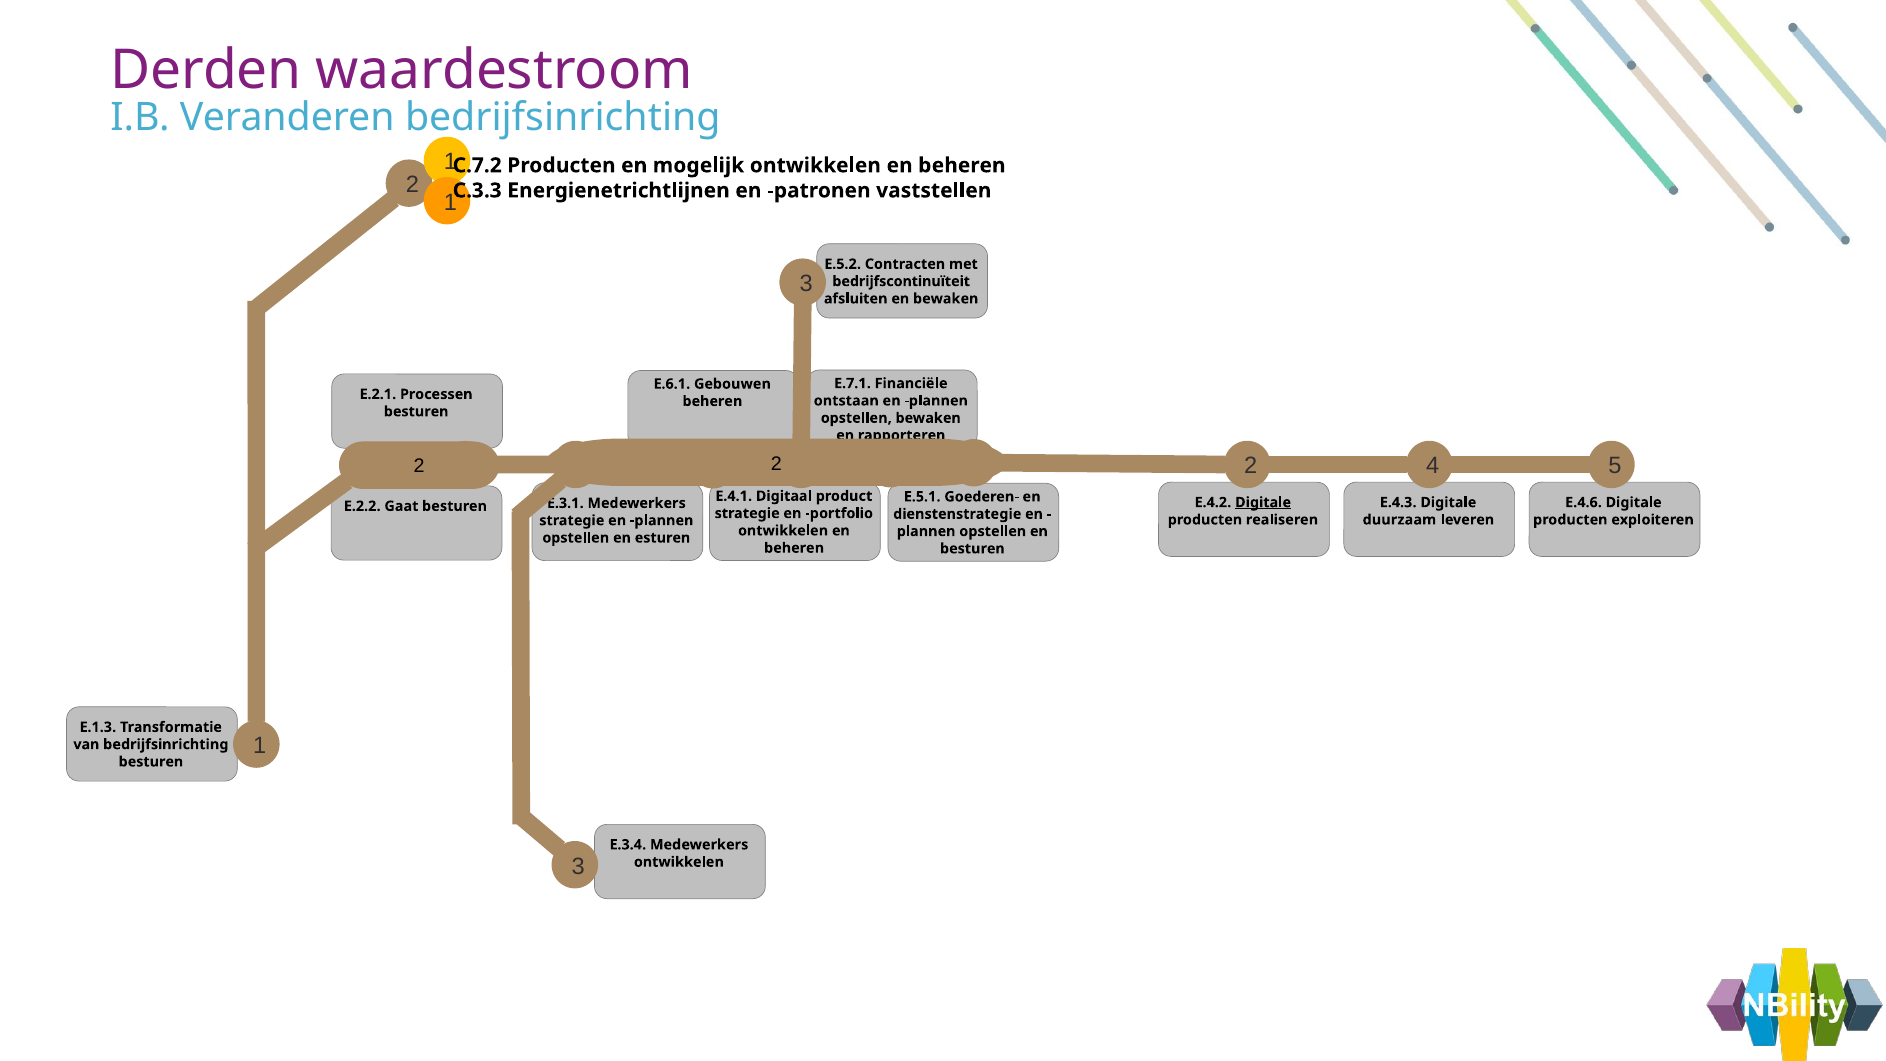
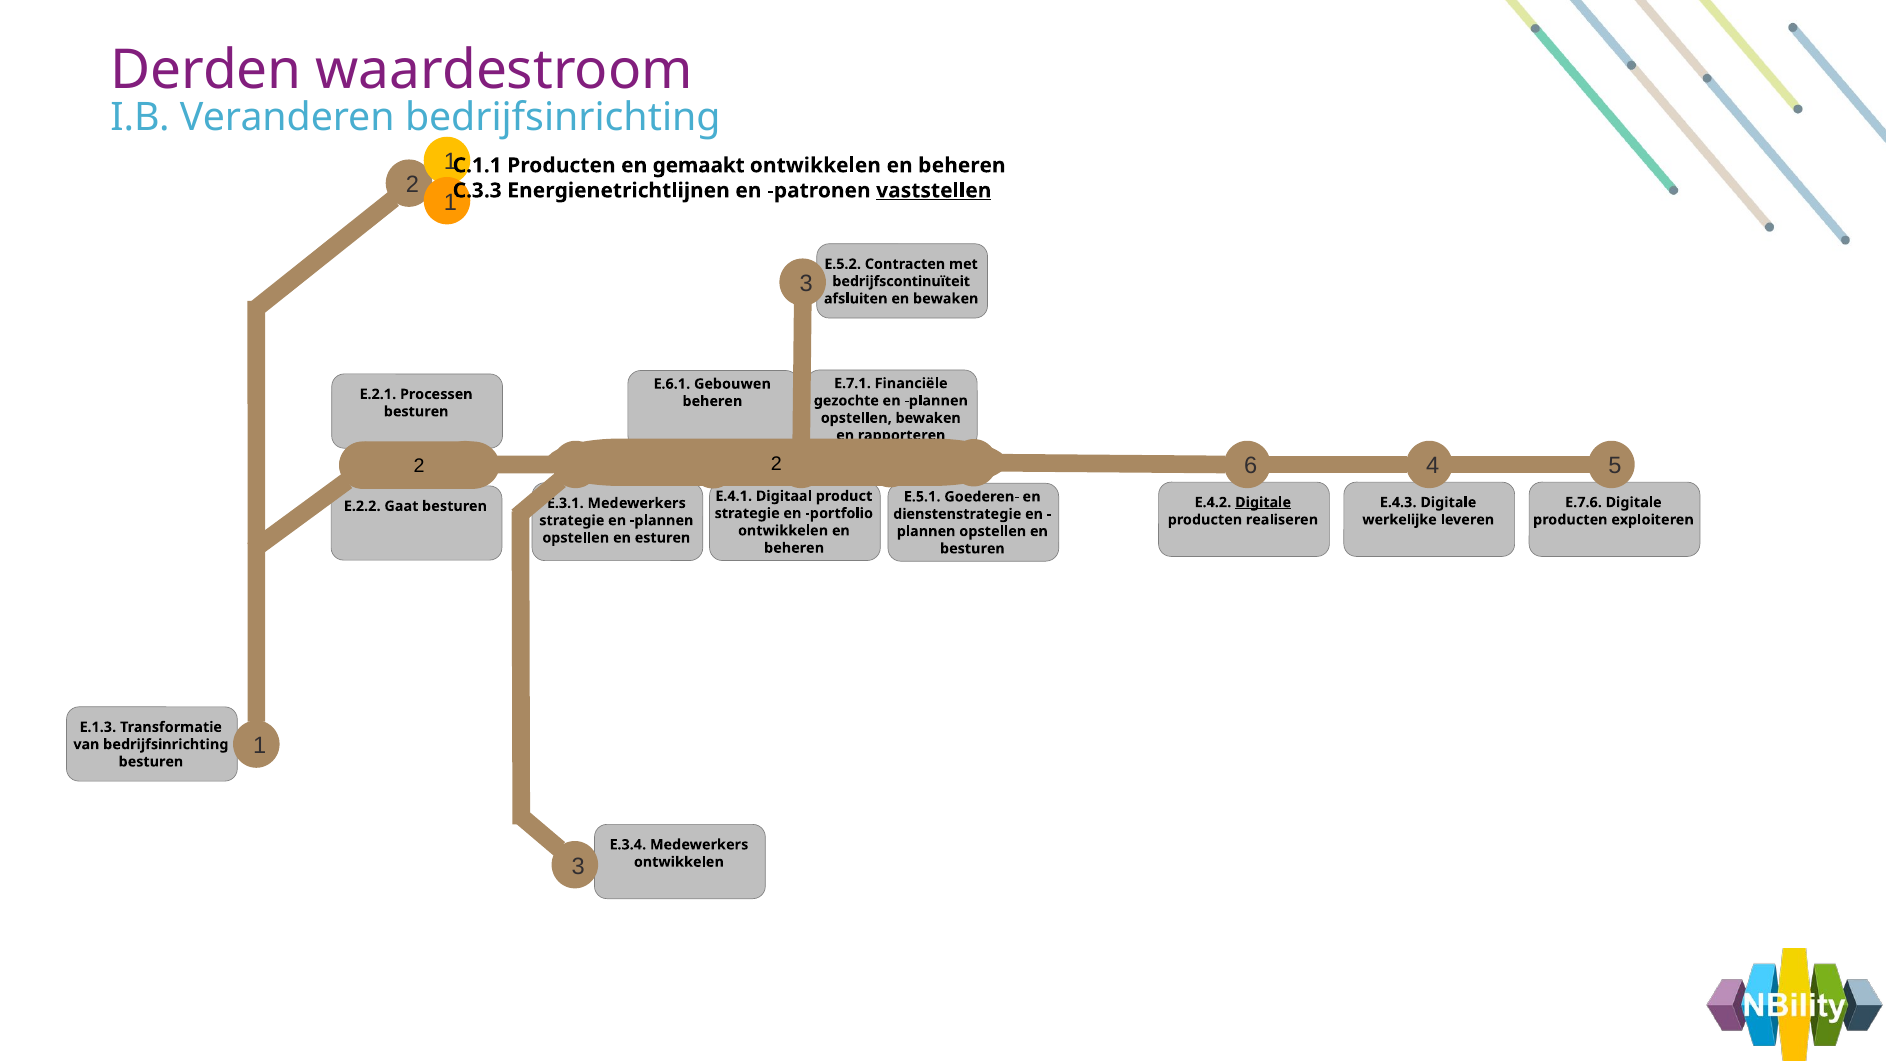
C.7.2: C.7.2 -> C.1.1 (477, 165)
mogelijk: mogelijk -> gemaakt (699, 165)
vaststellen underline: none -> present (934, 191)
ontstaan: ontstaan -> gezochte (846, 401)
2: 2 -> 6 (1251, 466)
E.4.6: E.4.6 -> E.7.6 (1583, 502)
duurzaam: duurzaam -> werkelijke (1400, 520)
